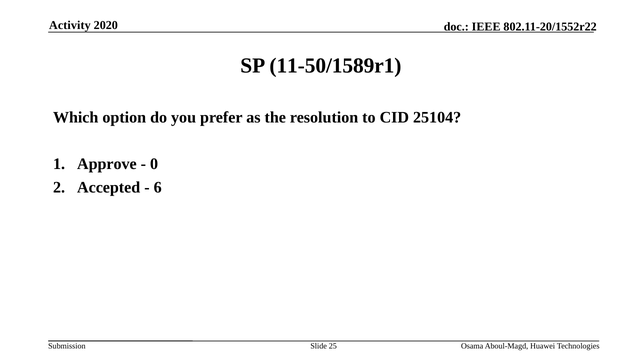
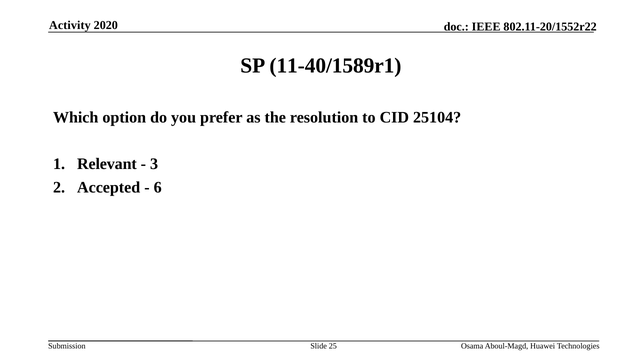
11-50/1589r1: 11-50/1589r1 -> 11-40/1589r1 (335, 66)
Approve: Approve -> Relevant (107, 164)
0: 0 -> 3 (154, 164)
